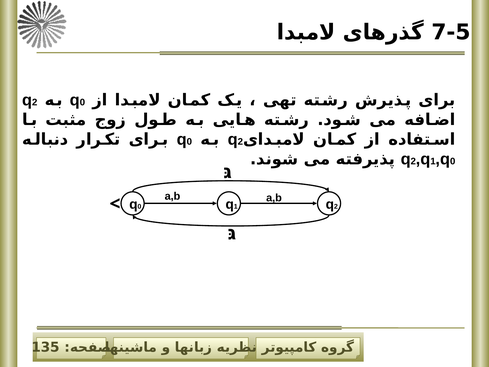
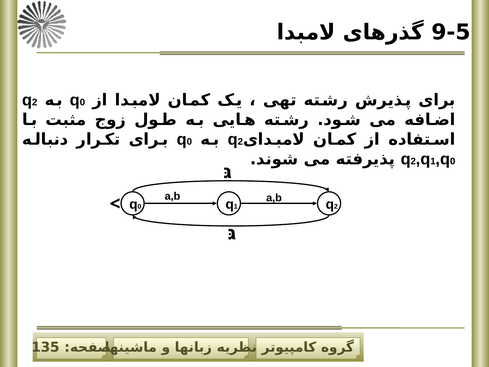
7-5: 7-5 -> 9-5 (451, 32)
